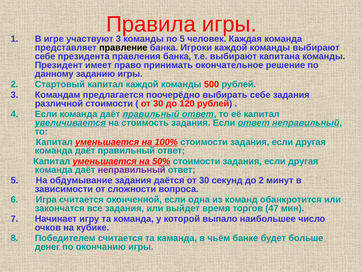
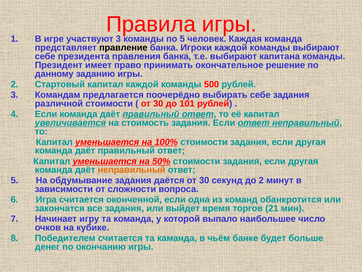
120: 120 -> 101 (187, 103)
неправильный colour: purple -> orange (132, 170)
47: 47 -> 21 (272, 208)
